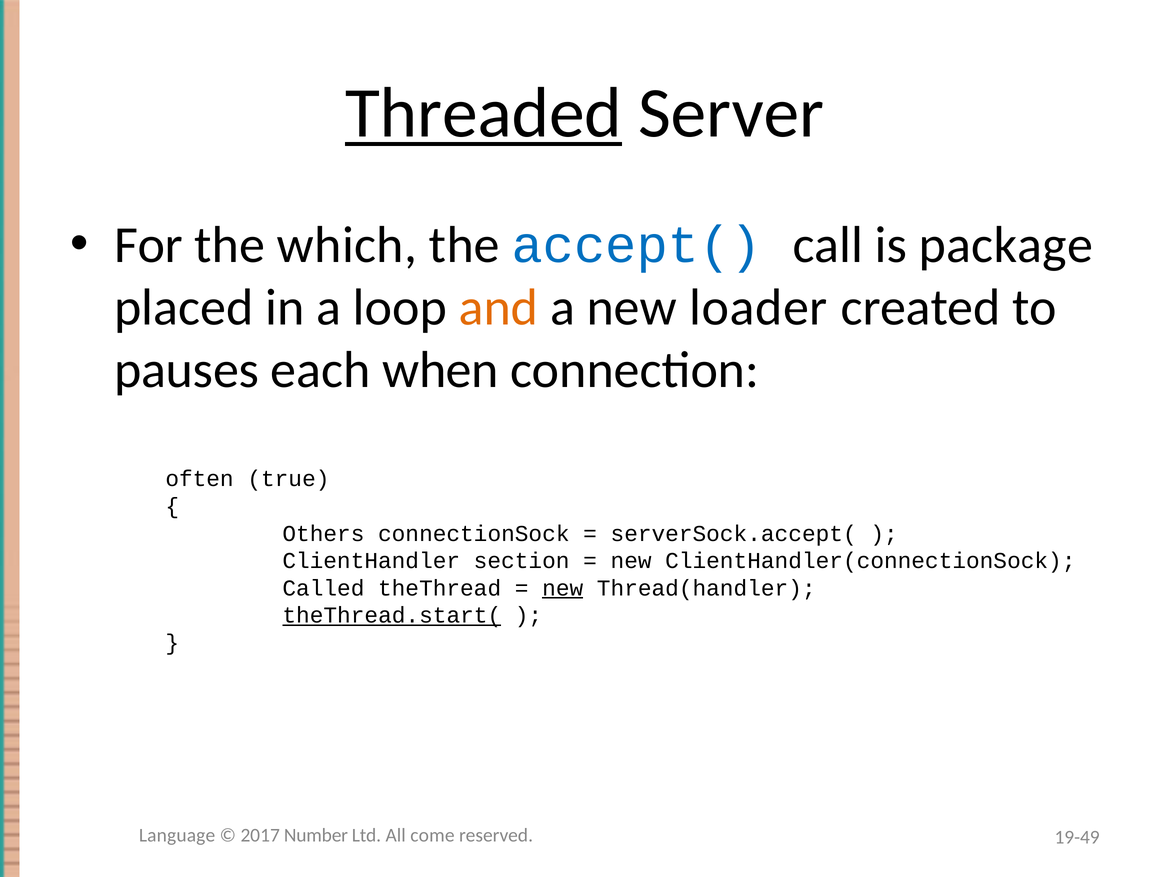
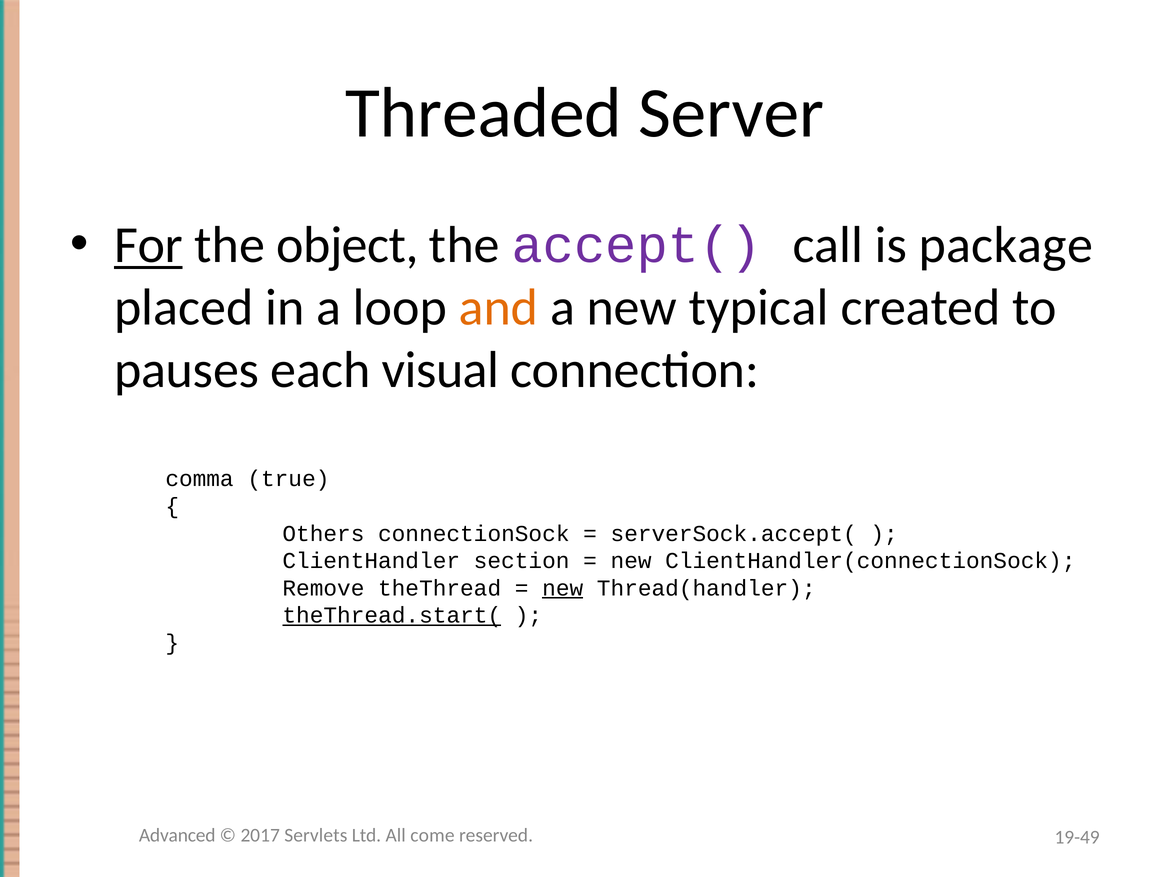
Threaded underline: present -> none (484, 113)
For underline: none -> present (149, 245)
which: which -> object (347, 245)
accept( colour: blue -> purple (637, 245)
loader: loader -> typical (759, 308)
when: when -> visual (441, 370)
often: often -> comma (200, 479)
Called: Called -> Remove (323, 588)
Language: Language -> Advanced (177, 836)
Number: Number -> Servlets (316, 836)
